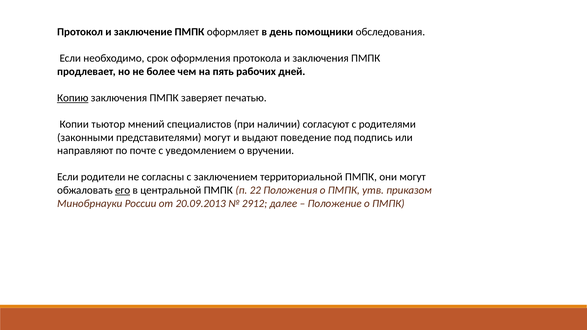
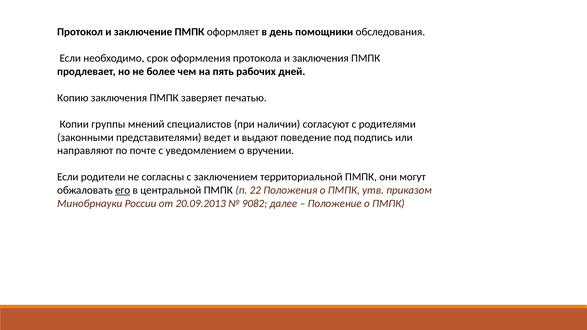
Копию underline: present -> none (73, 98)
тьютор: тьютор -> группы (108, 124)
представителями могут: могут -> ведет (217, 137)
2912: 2912 -> 9082 (255, 204)
